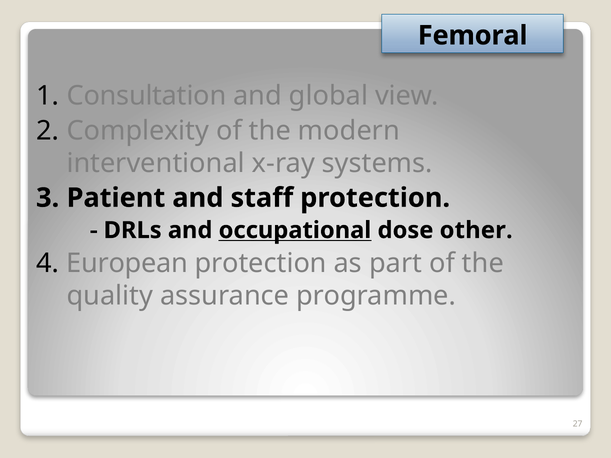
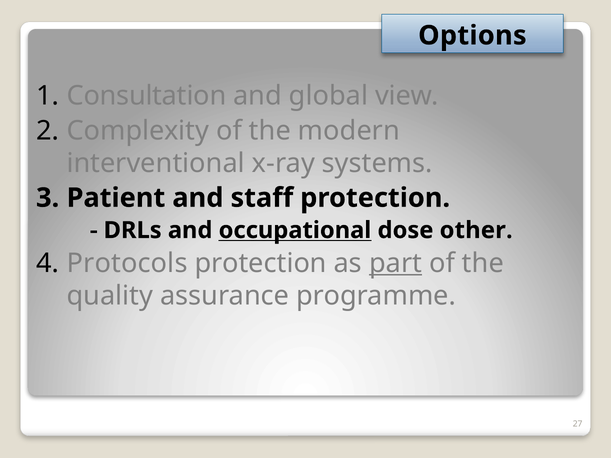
Femoral: Femoral -> Options (472, 36)
European: European -> Protocols (127, 263)
part underline: none -> present (396, 263)
